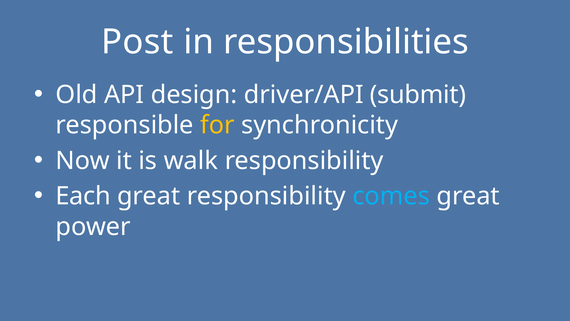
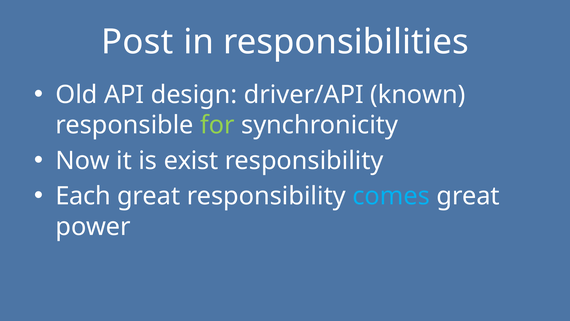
submit: submit -> known (418, 95)
for colour: yellow -> light green (217, 125)
walk: walk -> exist (191, 161)
